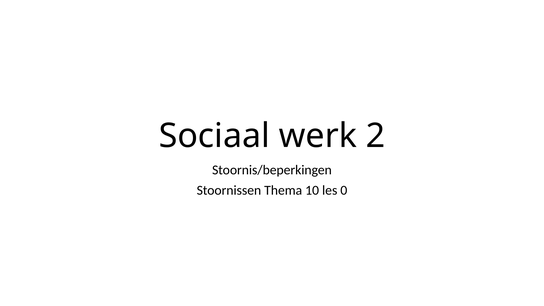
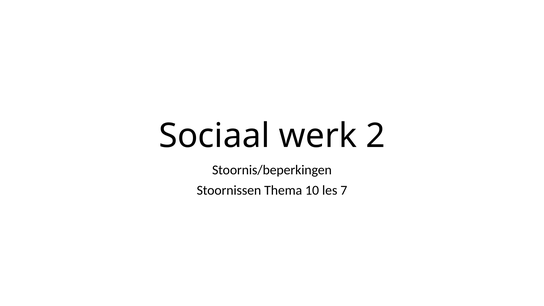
0: 0 -> 7 (344, 190)
